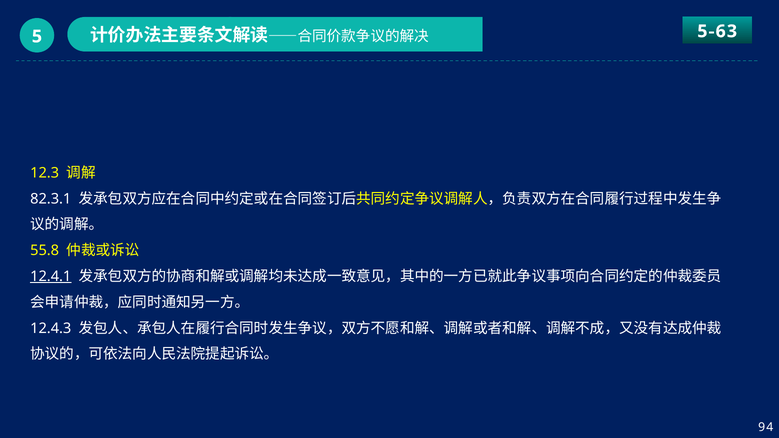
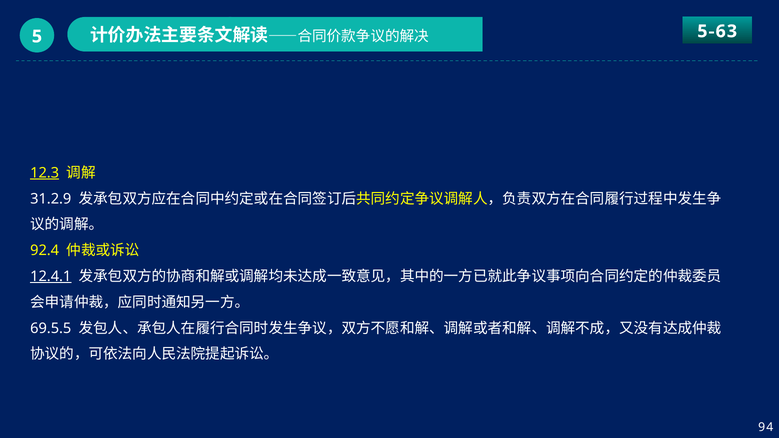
12.3 underline: none -> present (45, 173)
82.3.1: 82.3.1 -> 31.2.9 (51, 199)
55.8: 55.8 -> 92.4 (45, 251)
12.4.3: 12.4.3 -> 69.5.5 (51, 328)
